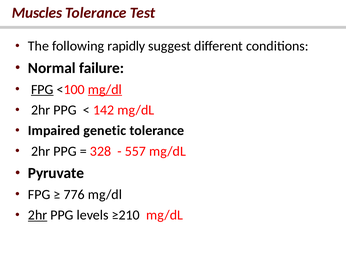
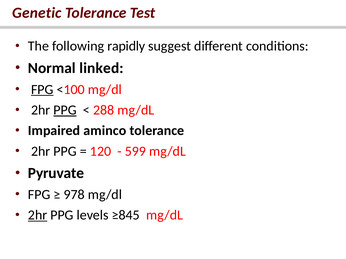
Muscles: Muscles -> Genetic (37, 13)
failure: failure -> linked (101, 68)
mg/dl underline: present -> none (105, 90)
PPG underline: none -> present (65, 110)
142: 142 -> 288 (104, 110)
genetic: genetic -> aminco (105, 131)
328: 328 -> 120 (101, 152)
557: 557 -> 599 (135, 152)
776: 776 -> 978 (74, 195)
≥210: ≥210 -> ≥845 (126, 216)
